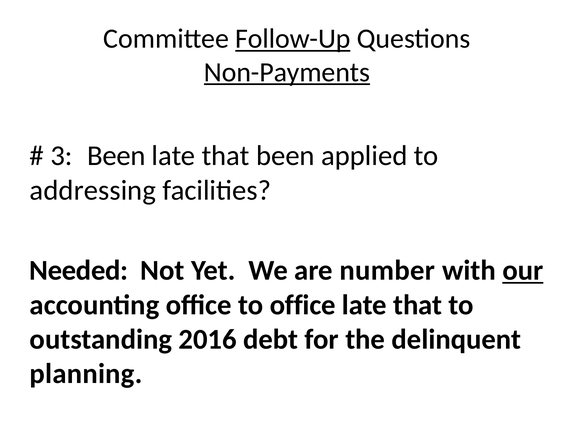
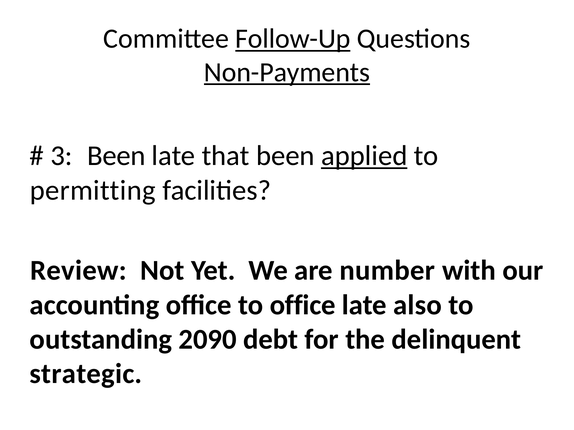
applied underline: none -> present (364, 156)
addressing: addressing -> permitting (93, 190)
Needed: Needed -> Review (78, 271)
our underline: present -> none (523, 271)
that: that -> also (418, 305)
2016: 2016 -> 2090 (208, 340)
planning: planning -> strategic (86, 374)
